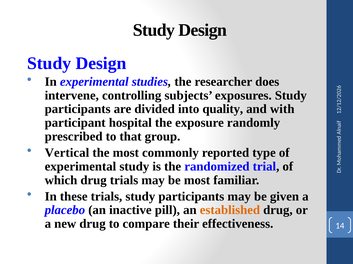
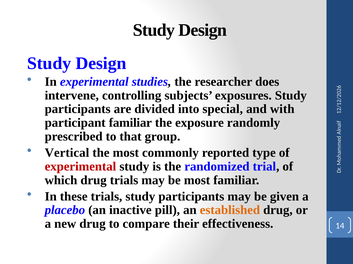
quality: quality -> special (223, 109)
participant hospital: hospital -> familiar (130, 123)
experimental colour: black -> red (80, 167)
